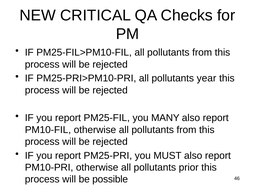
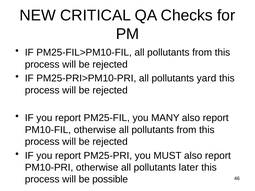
year: year -> yard (206, 78)
prior: prior -> later (189, 168)
